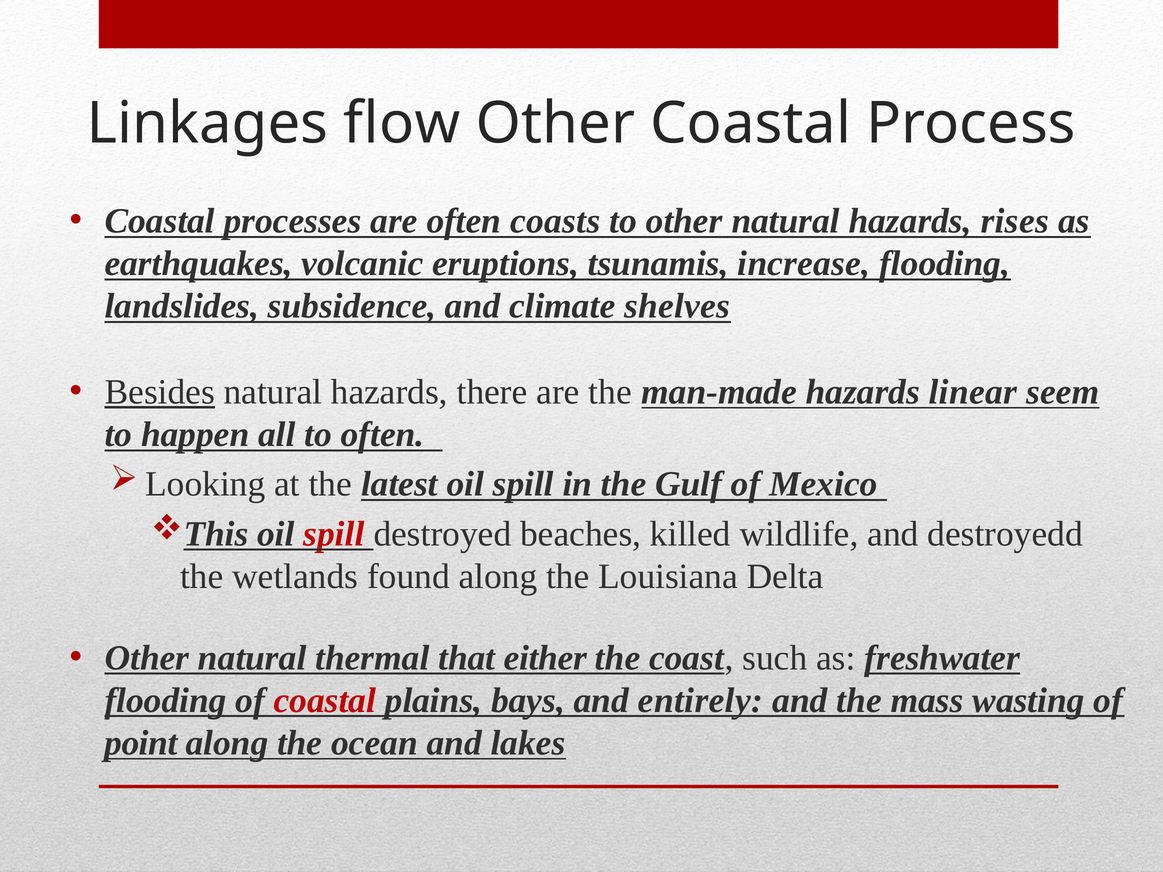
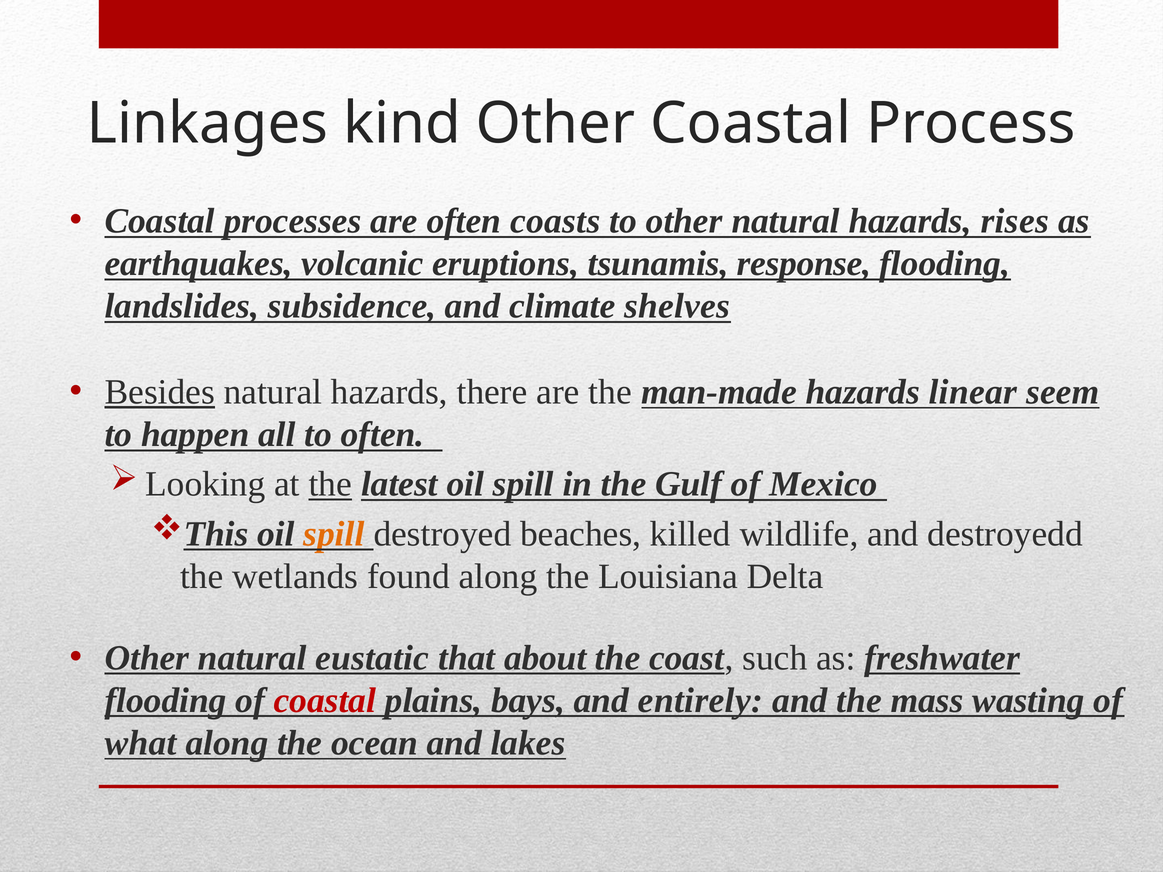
flow: flow -> kind (402, 124)
increase: increase -> response (804, 264)
the underline: none -> present (330, 484)
spill colour: red -> orange (334, 534)
thermal: thermal -> eustatic (372, 658)
either: either -> about (545, 658)
point: point -> what (141, 743)
